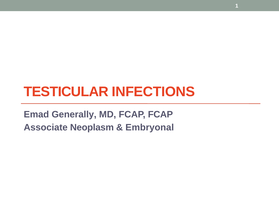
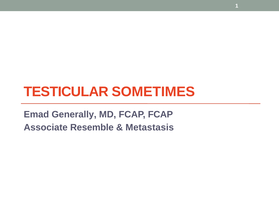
INFECTIONS: INFECTIONS -> SOMETIMES (153, 92)
Neoplasm: Neoplasm -> Resemble (92, 128)
Embryonal: Embryonal -> Metastasis (150, 128)
